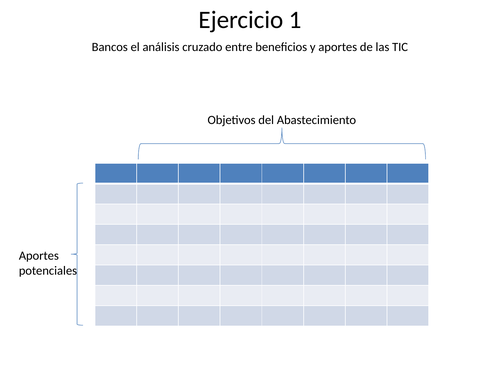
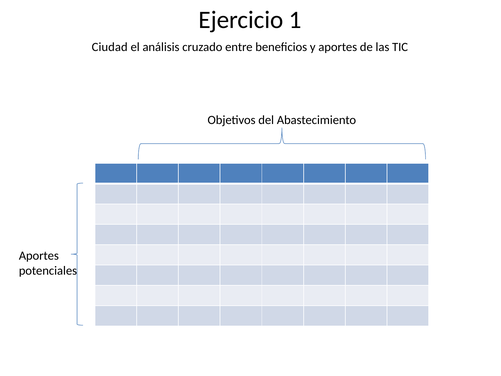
Bancos: Bancos -> Ciudad (110, 47)
